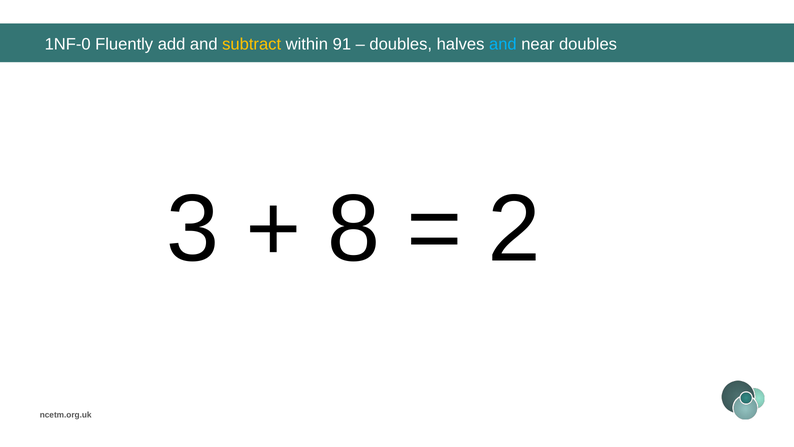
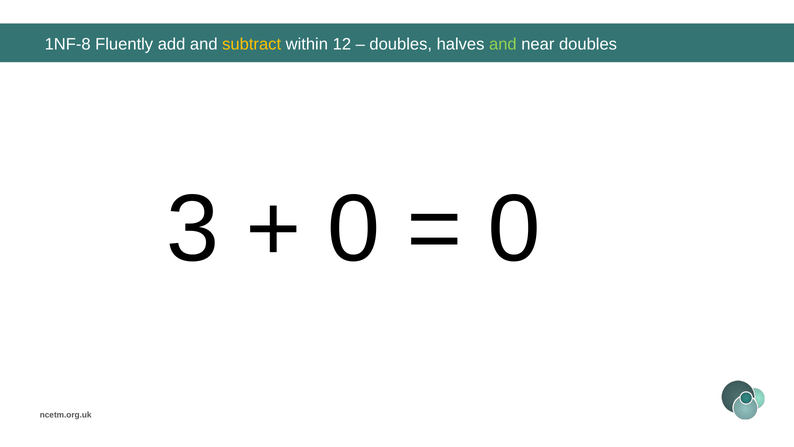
1NF-0: 1NF-0 -> 1NF-8 (68, 44)
91: 91 -> 12 (342, 44)
and colour: light blue -> light green (503, 44)
8: 8 -> 0 (354, 229)
2: 2 -> 0 (514, 229)
